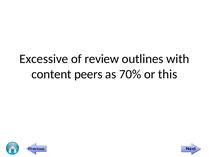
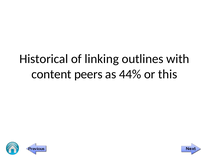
Excessive: Excessive -> Historical (44, 59)
review: review -> linking (102, 59)
70%: 70% -> 44% (130, 74)
